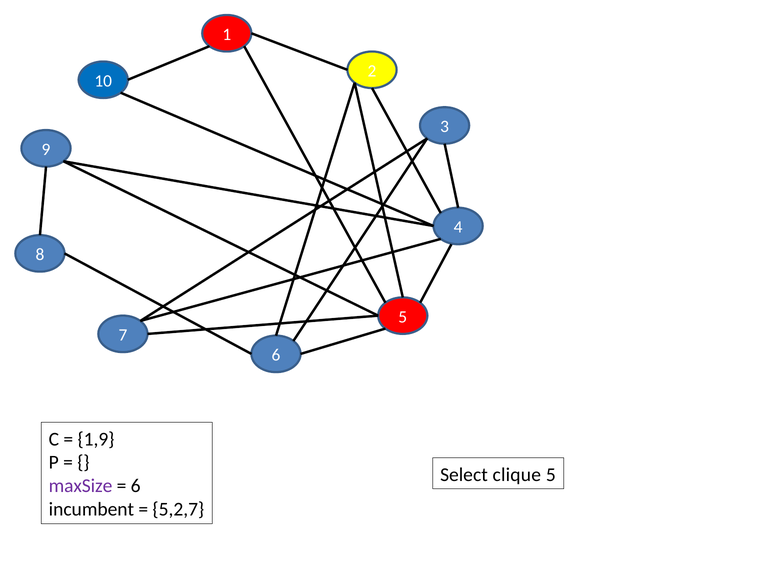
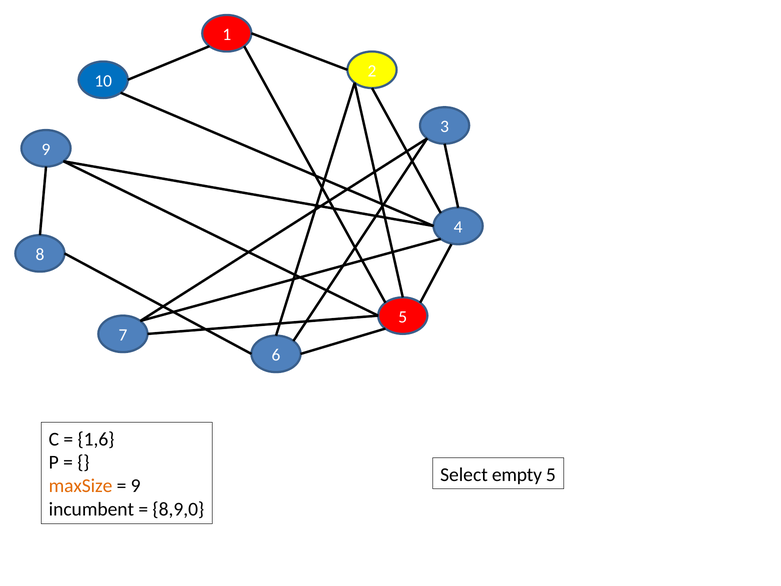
1,9: 1,9 -> 1,6 (96, 439)
clique: clique -> empty (517, 474)
maxSize colour: purple -> orange (81, 486)
6: 6 -> 9 (136, 486)
5,2,7: 5,2,7 -> 8,9,0 (178, 509)
